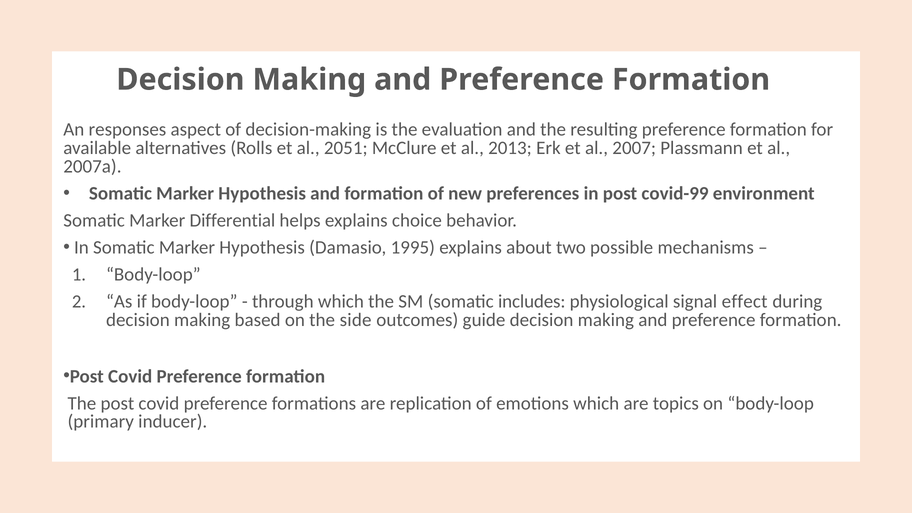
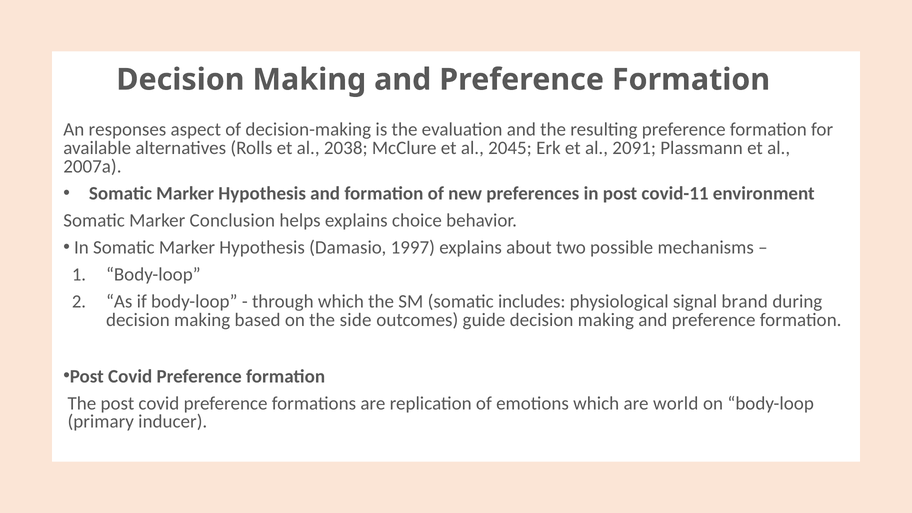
2051: 2051 -> 2038 (346, 148)
2013: 2013 -> 2045 (510, 148)
2007: 2007 -> 2091 (634, 148)
covid-99: covid-99 -> covid-11 (675, 194)
Differential: Differential -> Conclusion (232, 221)
1995: 1995 -> 1997 (413, 248)
effect: effect -> brand (745, 302)
topics: topics -> world (676, 403)
